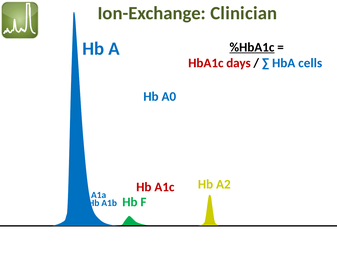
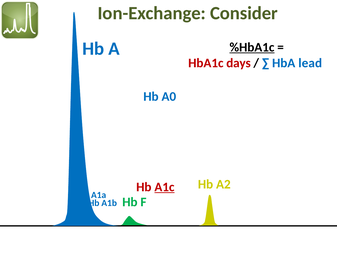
Clinician: Clinician -> Consider (244, 13)
cells: cells -> lead (310, 63)
A1c underline: none -> present (164, 187)
